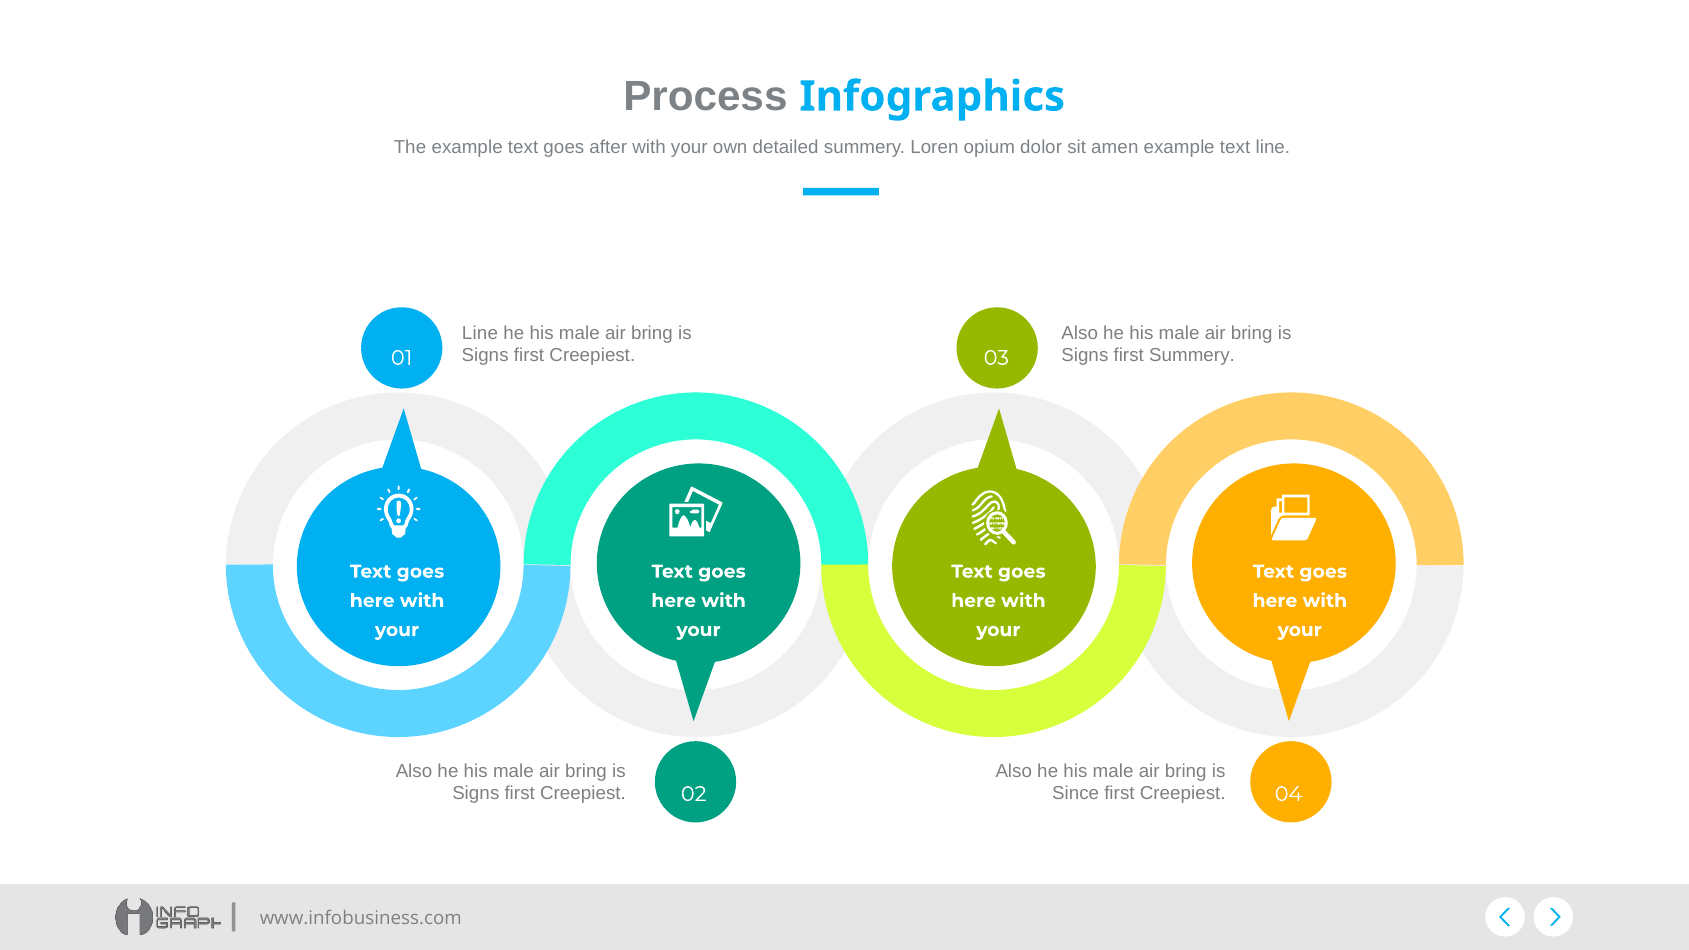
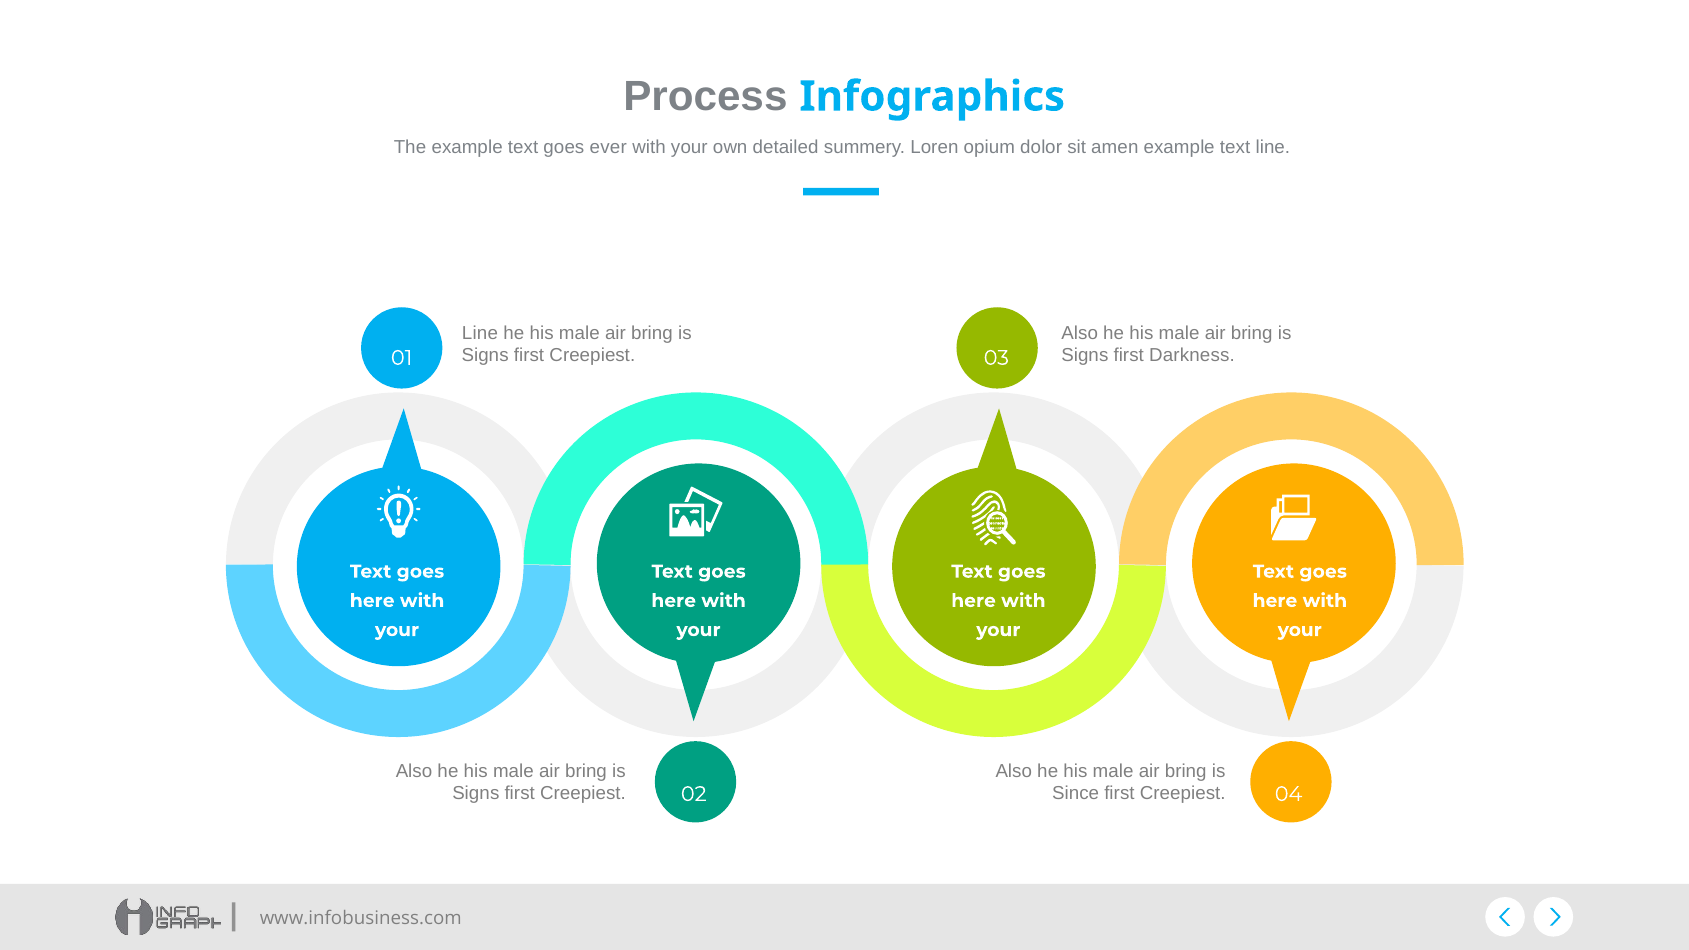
after: after -> ever (608, 148)
first Summery: Summery -> Darkness (1192, 356)
